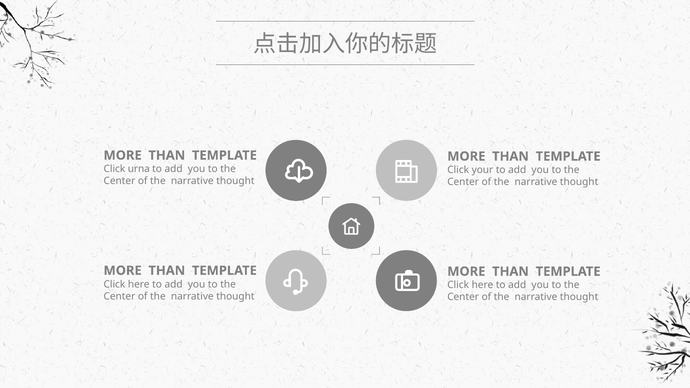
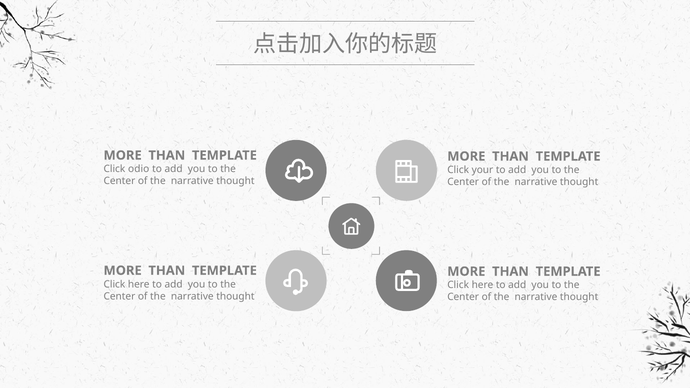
urna: urna -> odio (139, 169)
